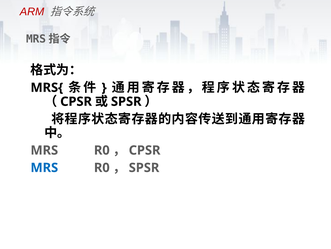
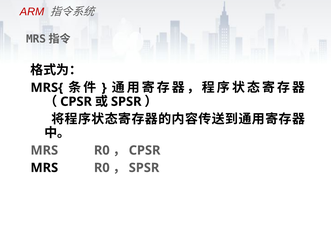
MRS colour: blue -> black (44, 167)
